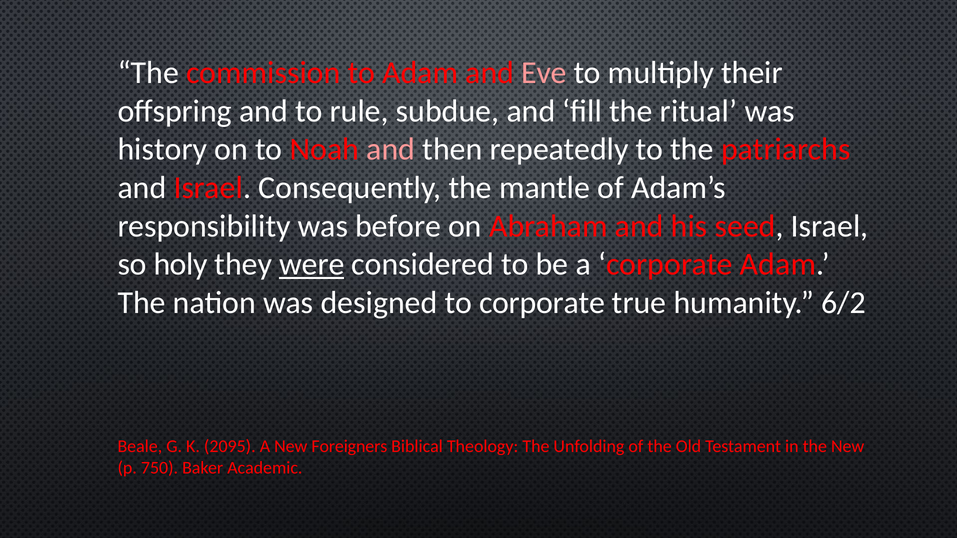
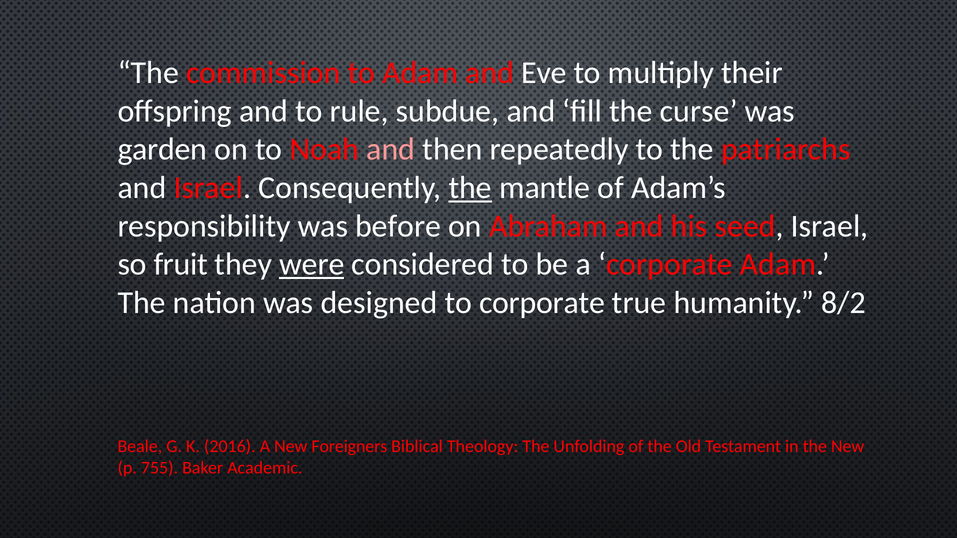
Eve colour: pink -> white (544, 73)
ritual: ritual -> curse (699, 111)
history: history -> garden (162, 150)
the underline: none -> present (470, 188)
holy: holy -> fruit (181, 264)
6/2: 6/2 -> 8/2 (844, 303)
2095: 2095 -> 2016 (230, 447)
750: 750 -> 755 (160, 468)
